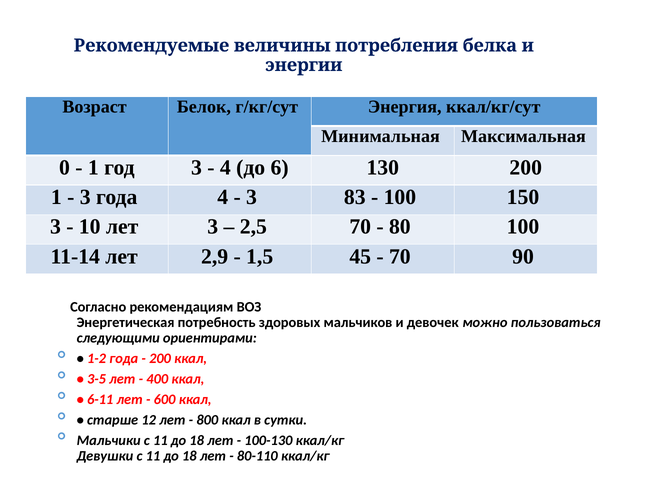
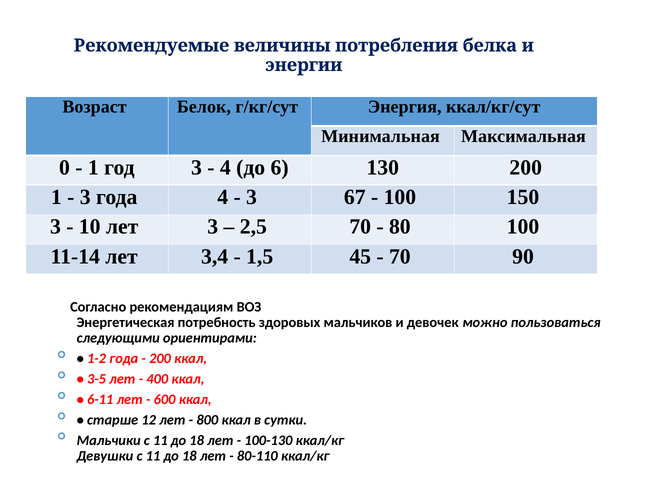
83: 83 -> 67 (355, 197)
2,9: 2,9 -> 3,4 (215, 257)
